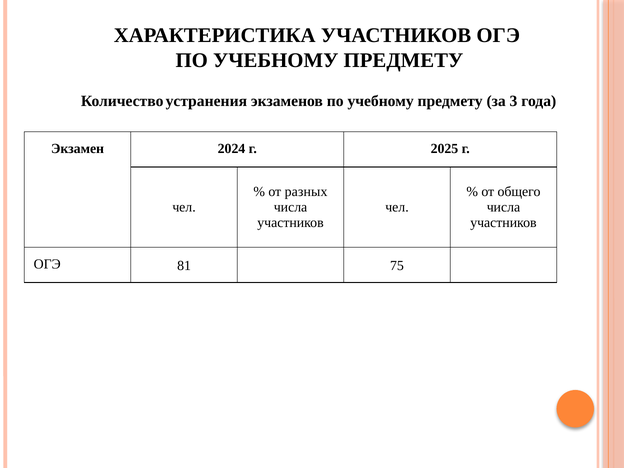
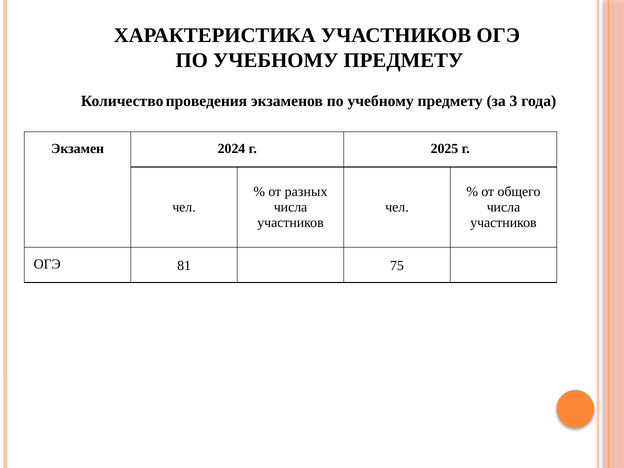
устранения: устранения -> проведения (206, 101)
